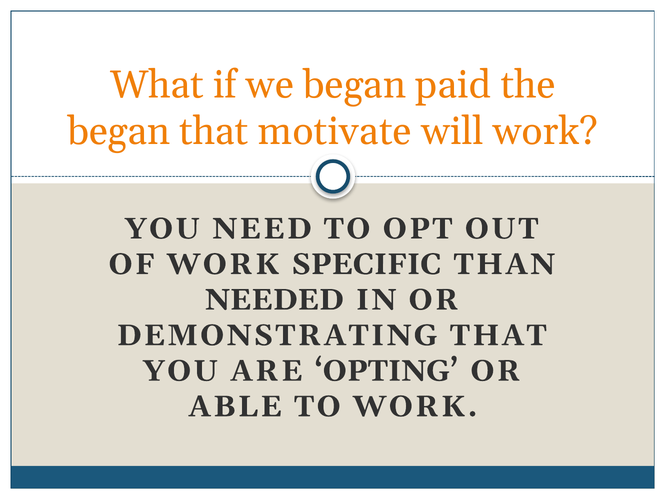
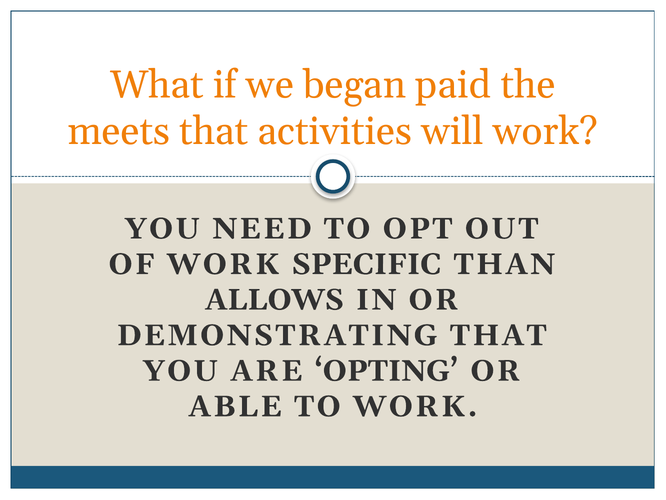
began: began -> meets (119, 131)
motivate: motivate -> activities (335, 131)
NEEDED: NEEDED -> ALLOWS (274, 300)
